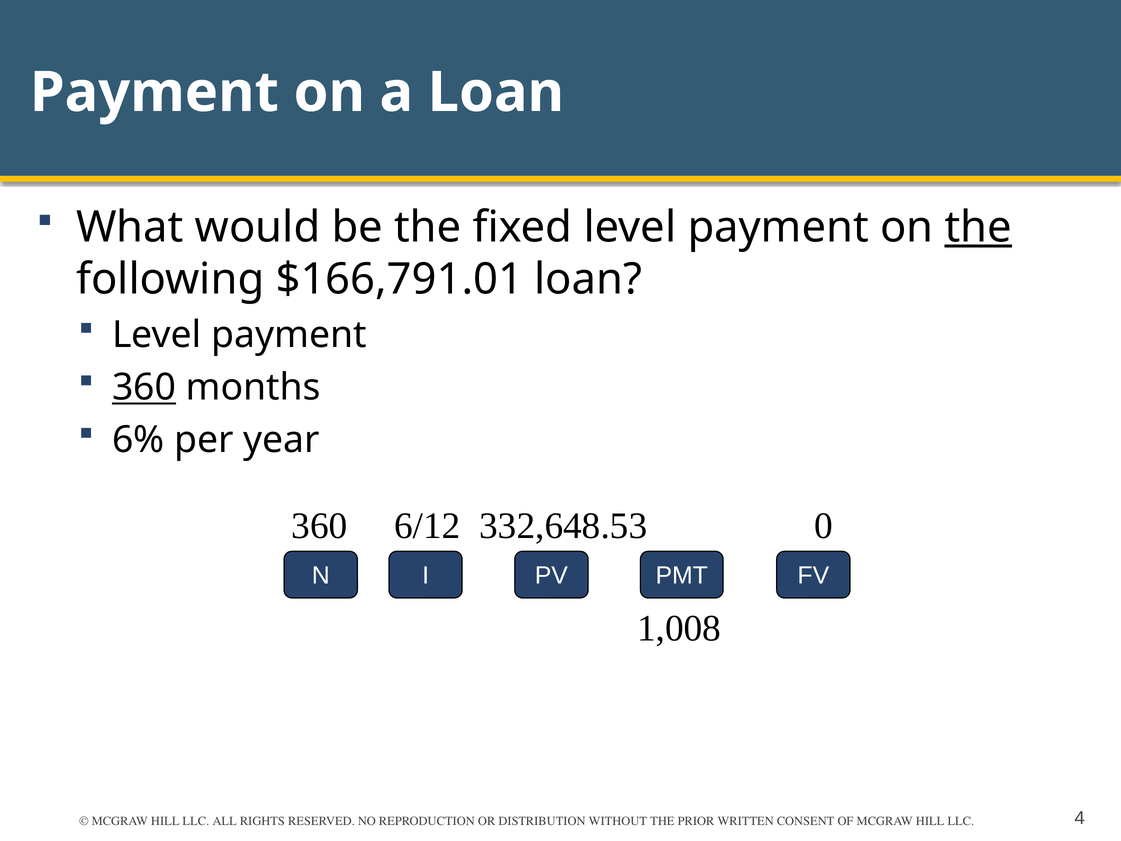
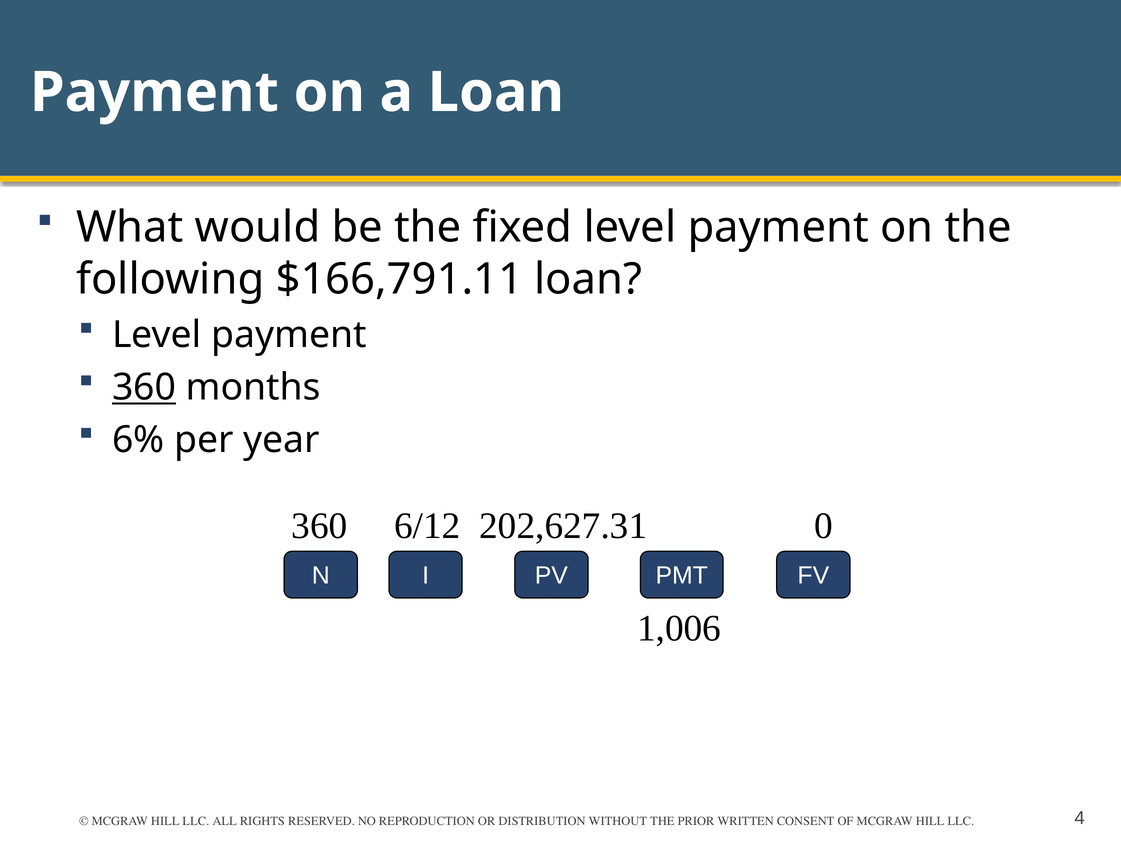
the underline: present -> none (978, 227)
$166,791.01: $166,791.01 -> $166,791.11 (399, 279)
332,648.53: 332,648.53 -> 202,627.31 (563, 526)
1,008: 1,008 -> 1,006 (679, 628)
